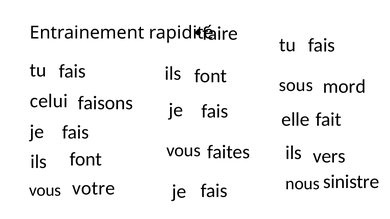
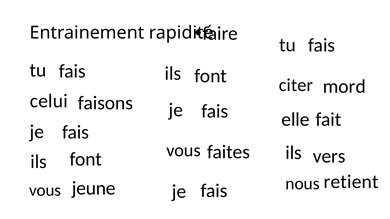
sous: sous -> citer (296, 85)
sinistre: sinistre -> retient (351, 182)
votre: votre -> jeune (94, 189)
